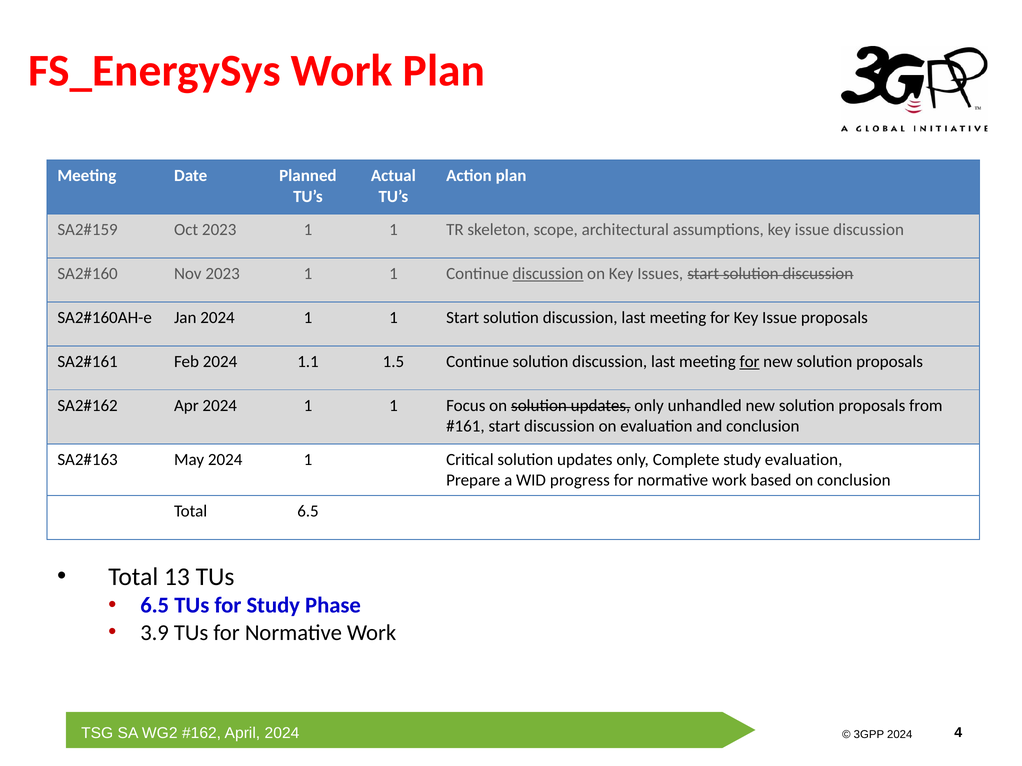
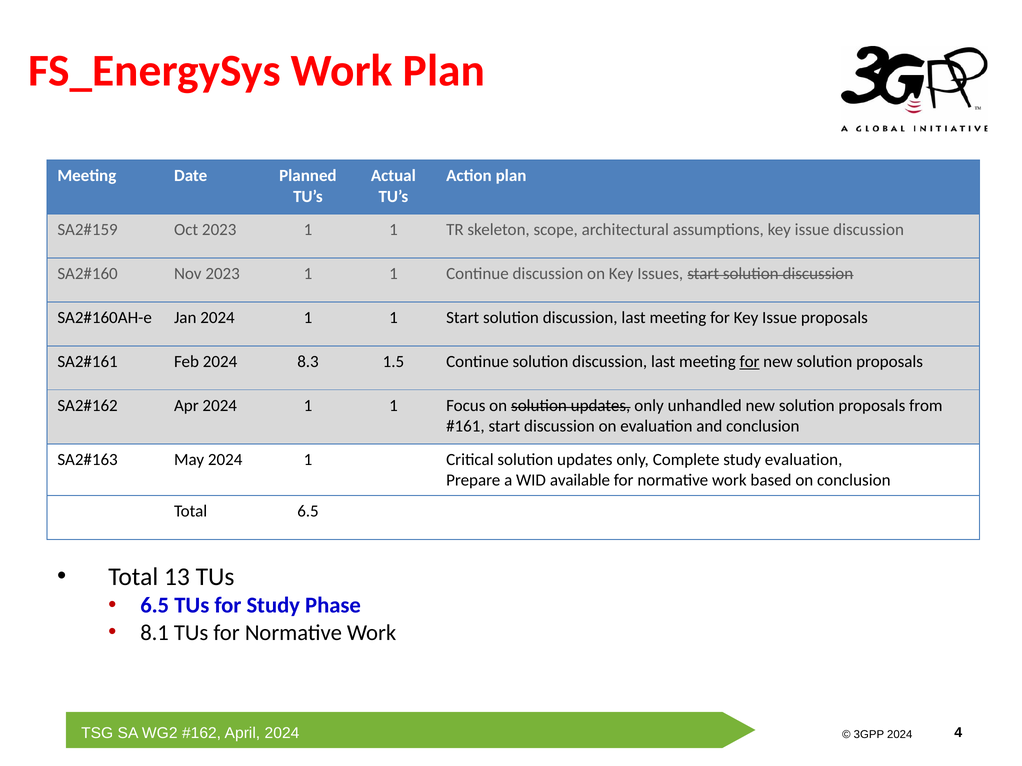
discussion underline: present -> none (548, 274)
1.1: 1.1 -> 8.3 (308, 362)
progress: progress -> available (580, 481)
3.9: 3.9 -> 8.1 (155, 633)
